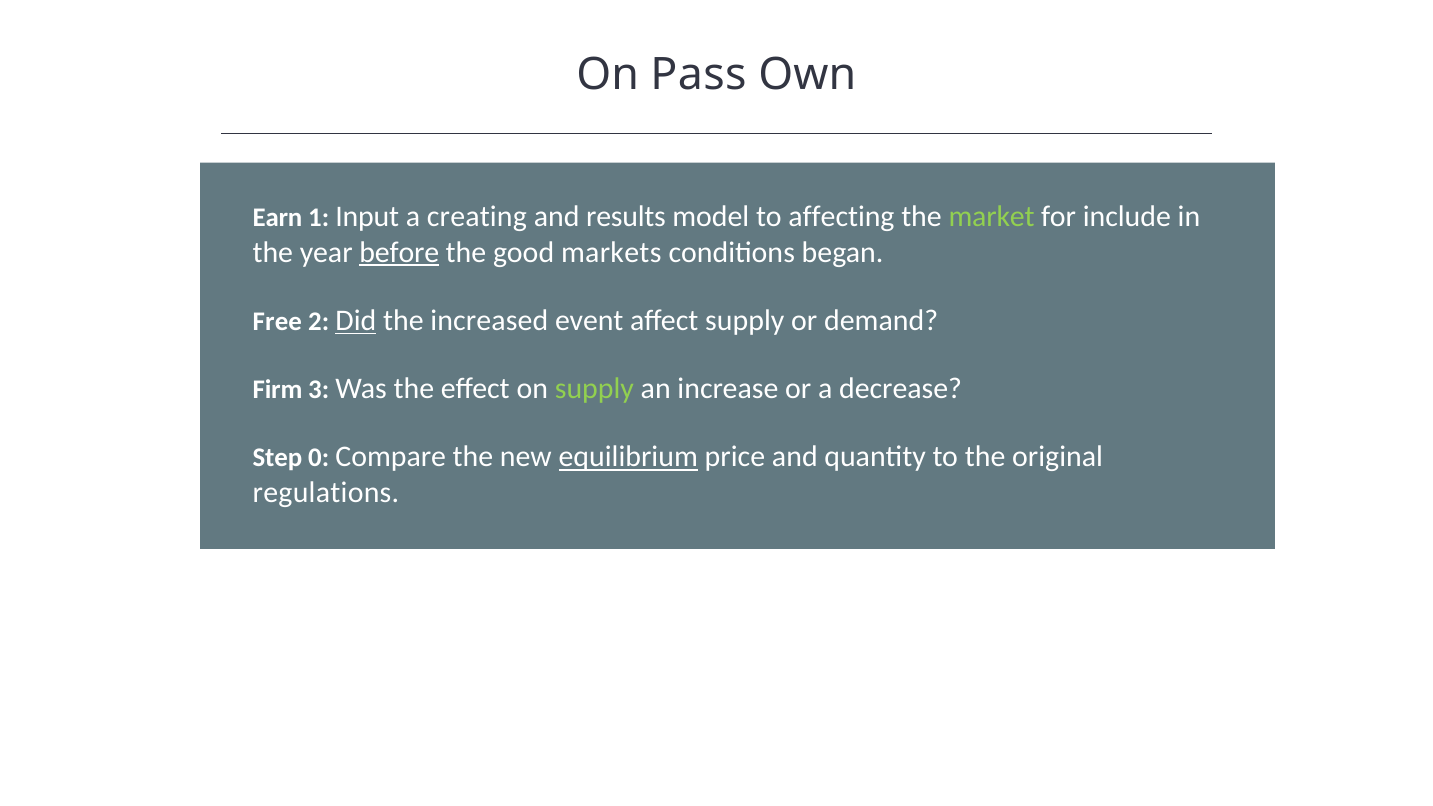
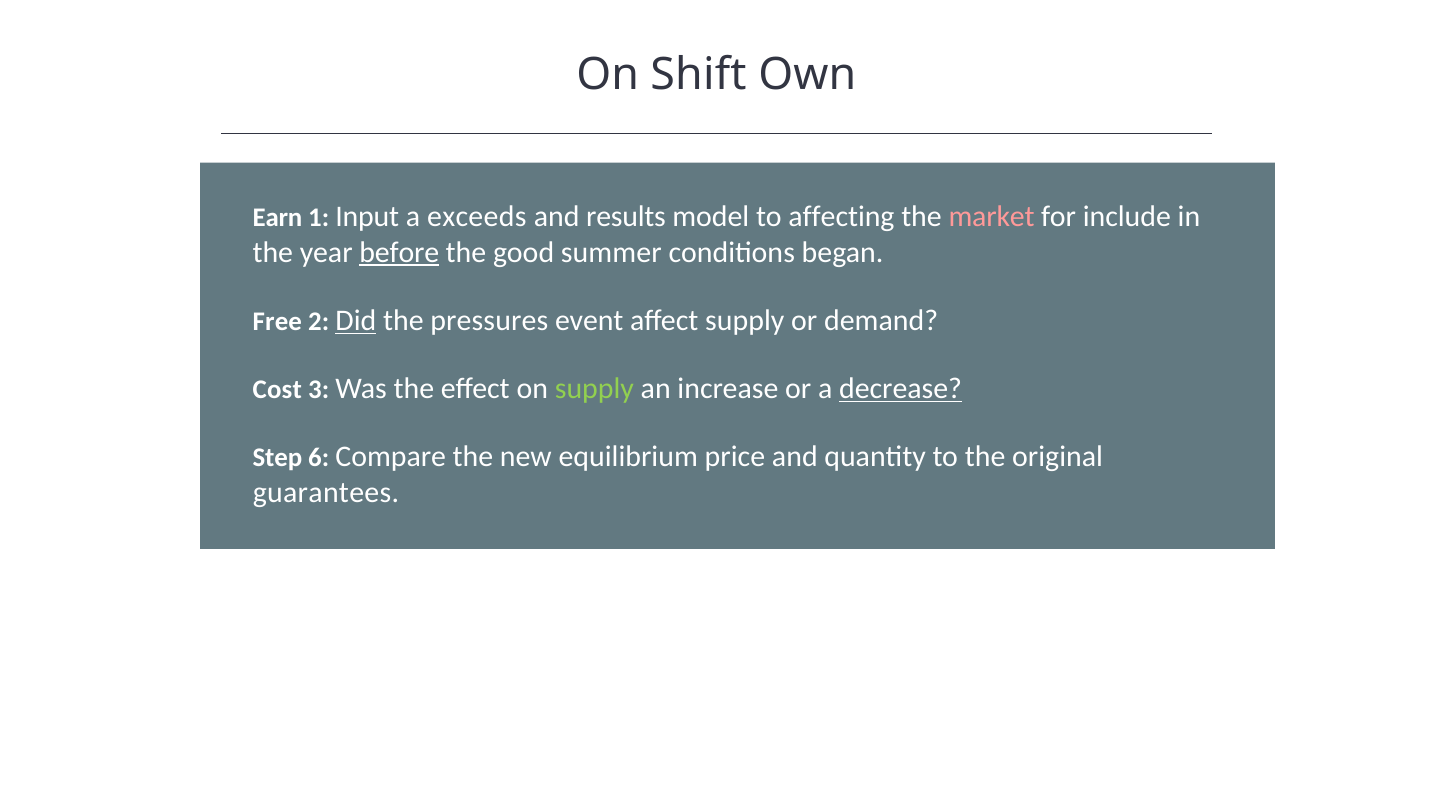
Pass: Pass -> Shift (699, 75)
creating: creating -> exceeds (477, 217)
market colour: light green -> pink (992, 217)
markets: markets -> summer (611, 253)
increased: increased -> pressures (489, 321)
Firm: Firm -> Cost (277, 390)
decrease underline: none -> present (901, 389)
0: 0 -> 6 (319, 458)
equilibrium underline: present -> none (628, 457)
regulations: regulations -> guarantees (326, 493)
